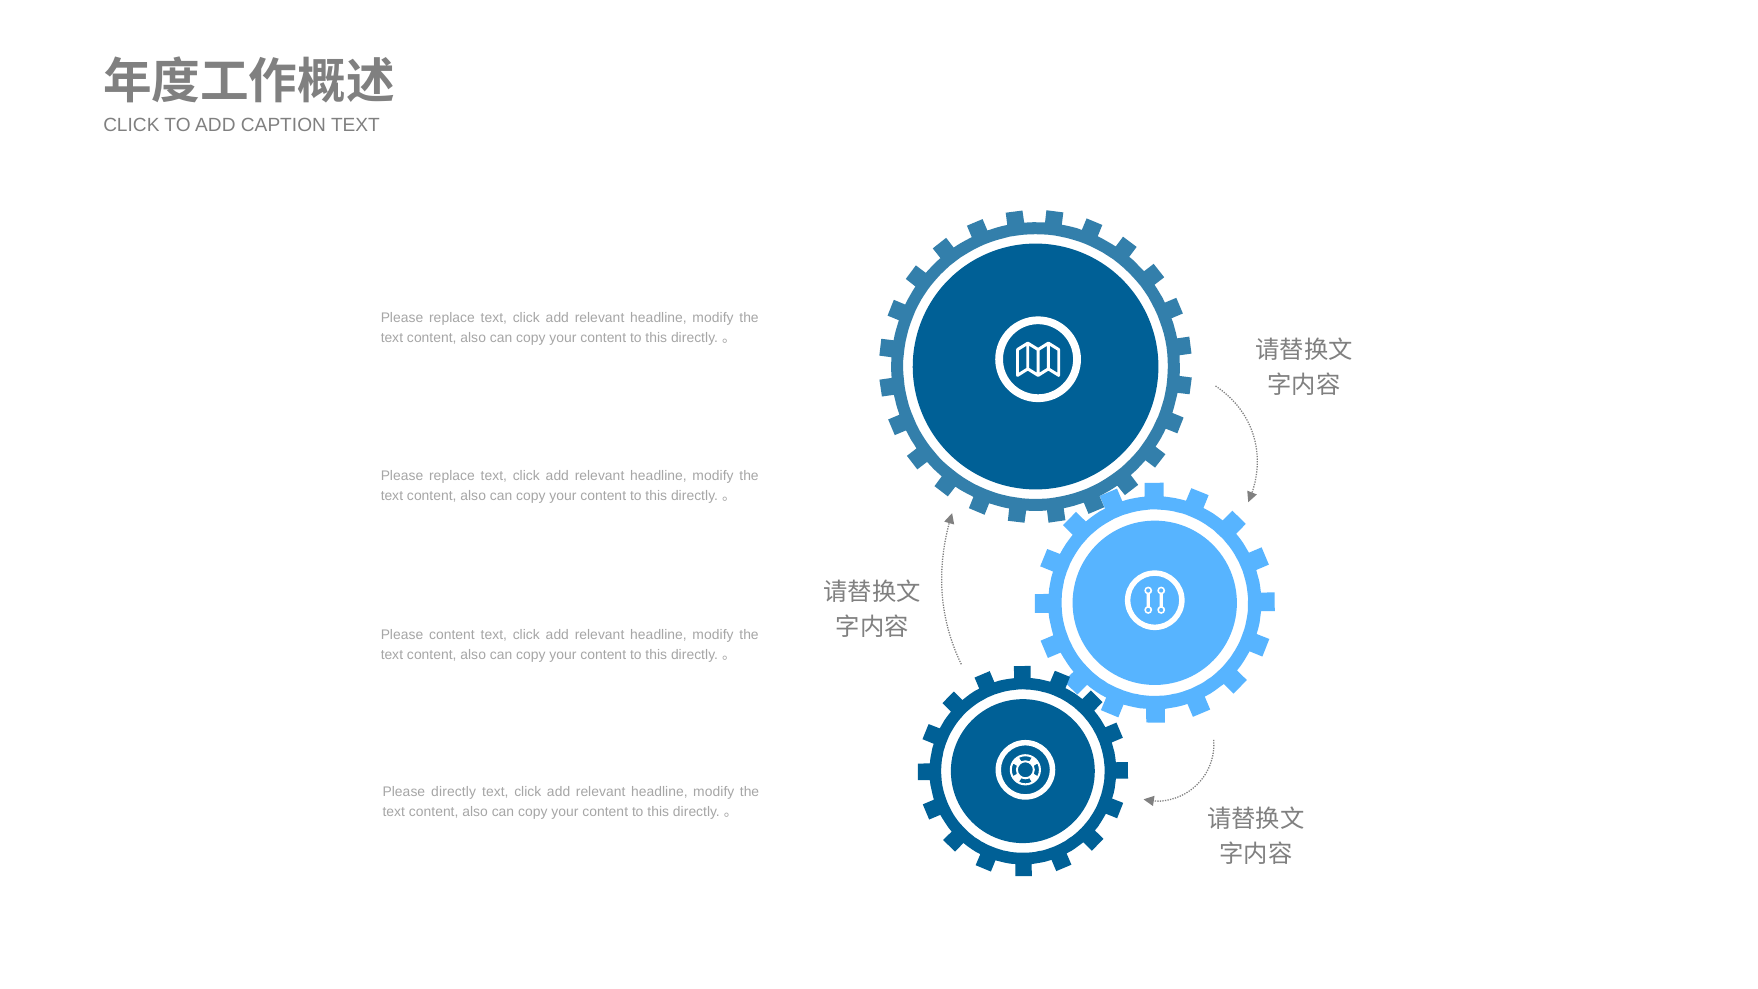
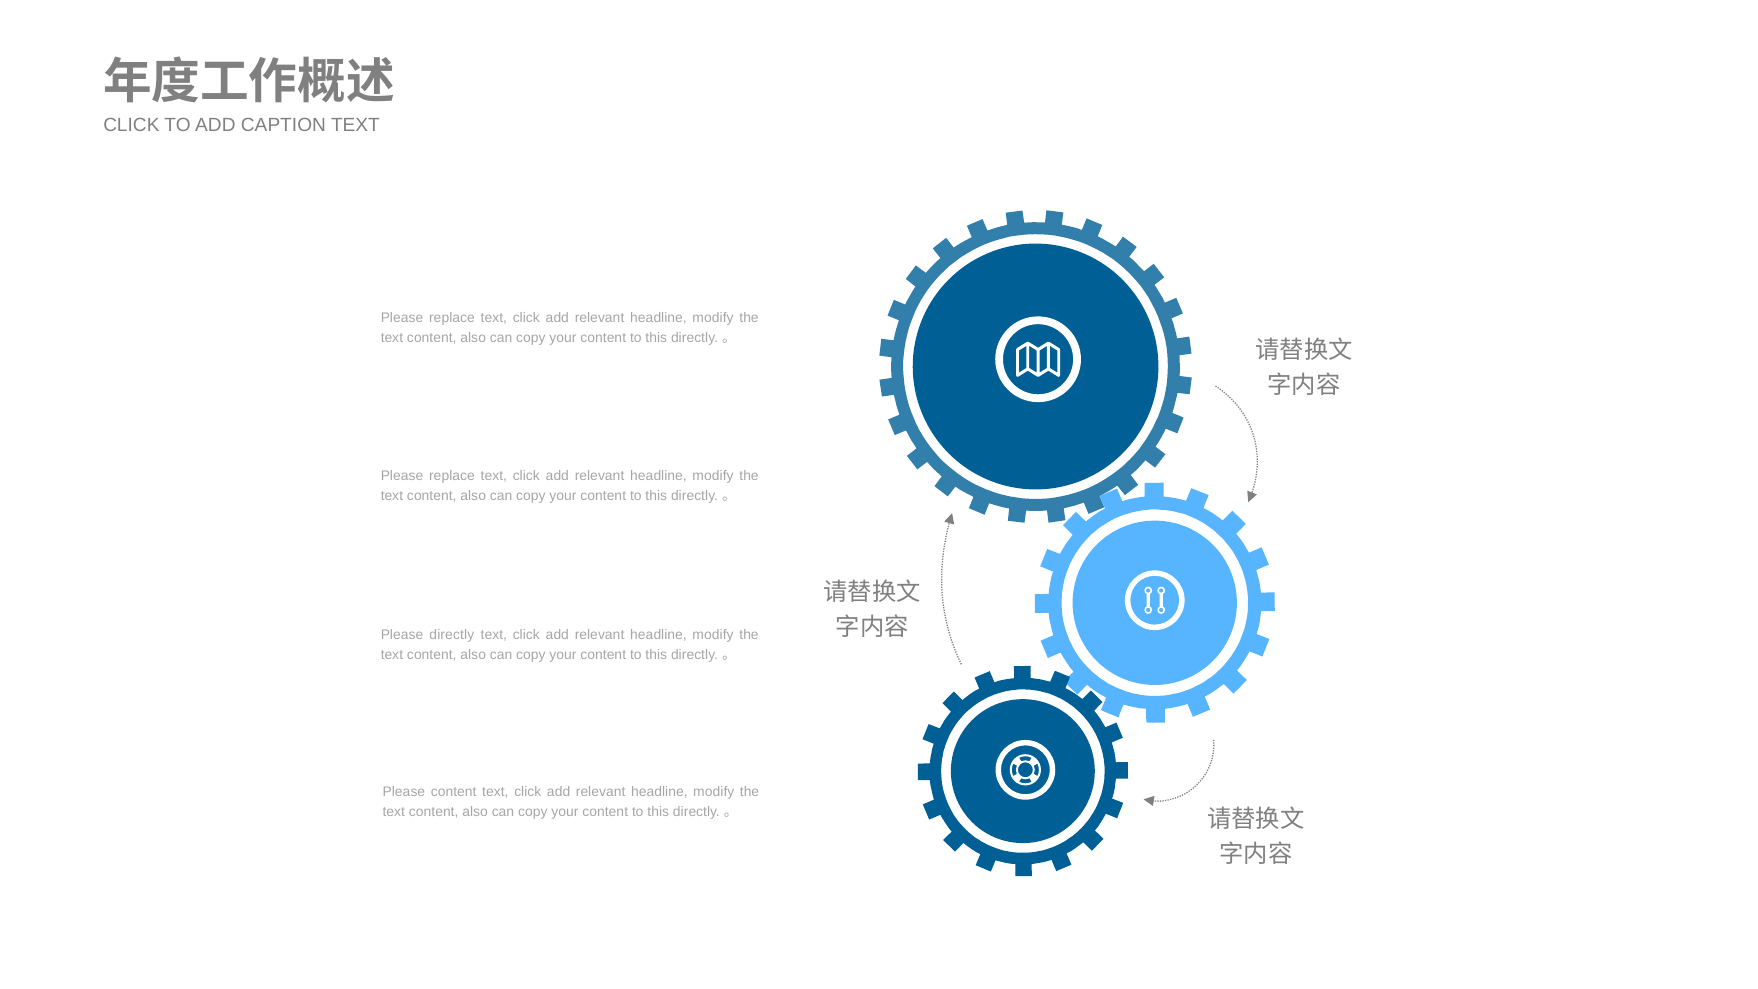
Please content: content -> directly (452, 635)
Please directly: directly -> content (454, 792)
